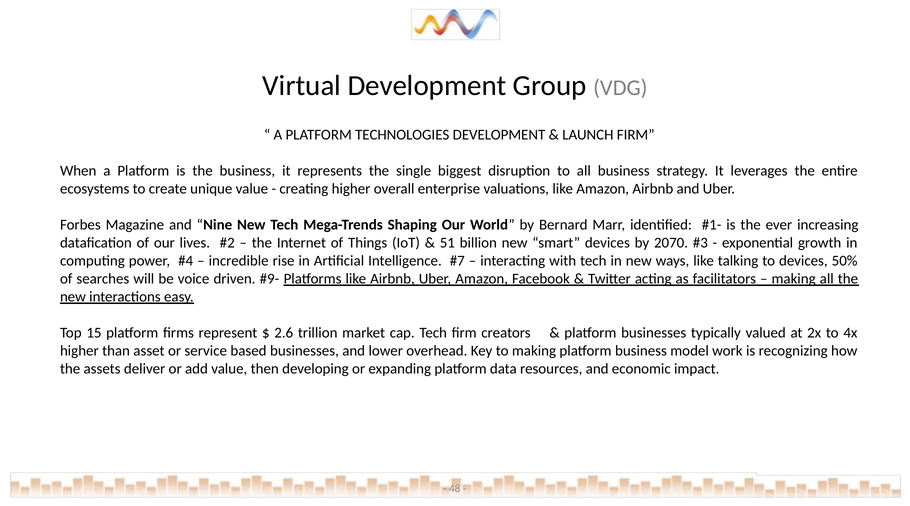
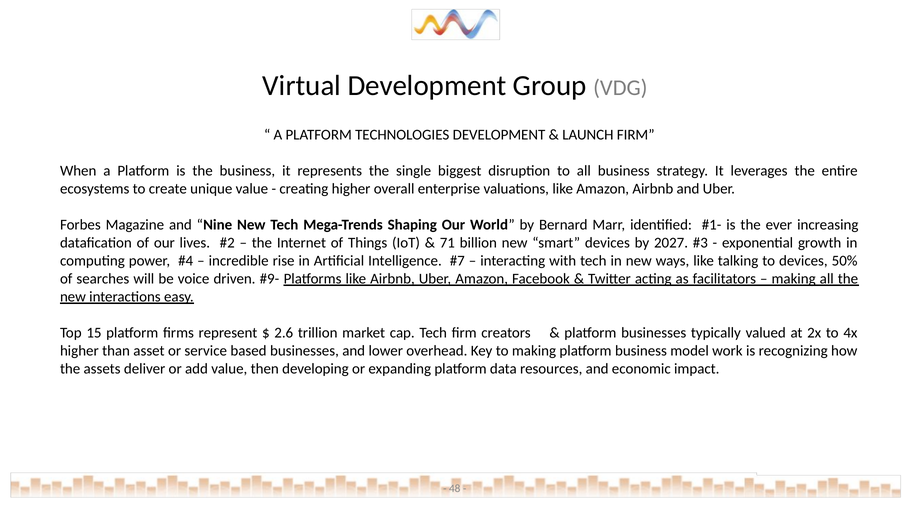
51: 51 -> 71 (447, 243)
2070: 2070 -> 2027 (671, 243)
